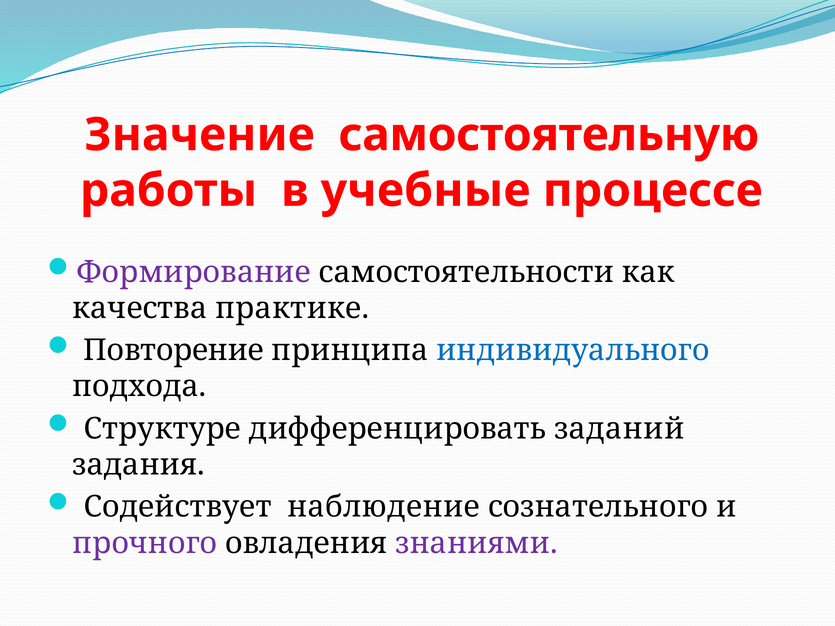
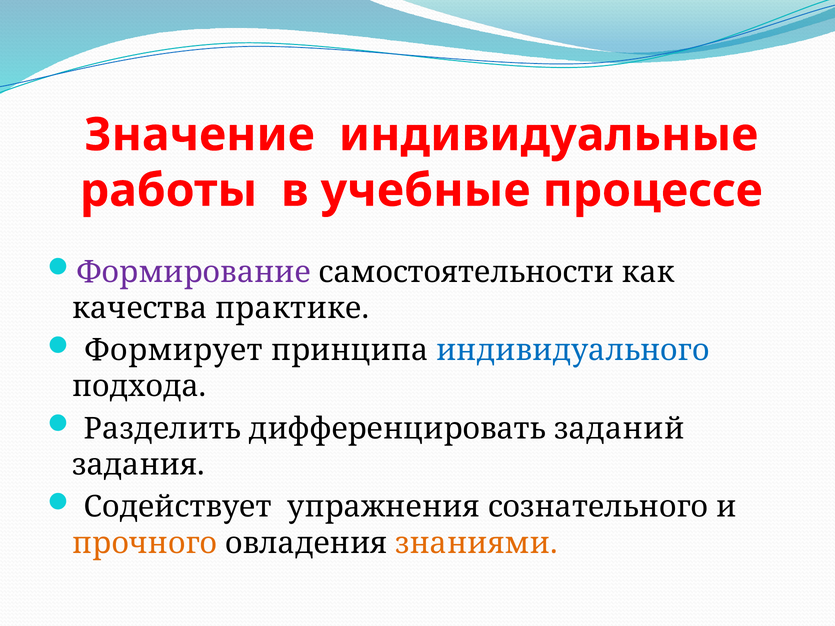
самостоятельную: самостоятельную -> индивидуальные (549, 135)
Повторение: Повторение -> Формирует (173, 351)
Структуре: Структуре -> Разделить (162, 429)
наблюдение: наблюдение -> упражнения (384, 507)
прочного colour: purple -> orange (145, 543)
знаниями colour: purple -> orange (476, 543)
